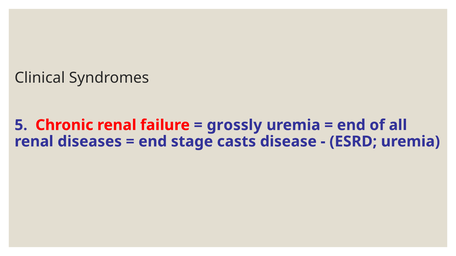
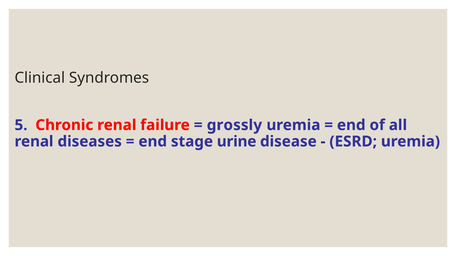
casts: casts -> urine (237, 142)
